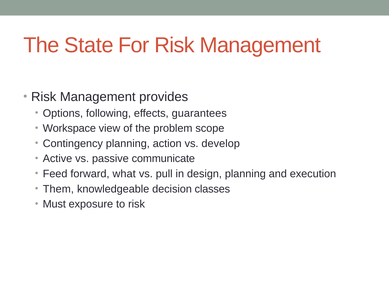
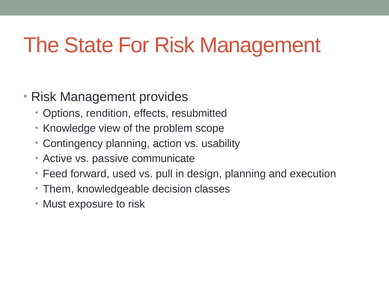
following: following -> rendition (108, 113)
guarantees: guarantees -> resubmitted (199, 113)
Workspace: Workspace -> Knowledge (69, 128)
develop: develop -> usability (221, 143)
what: what -> used (124, 174)
